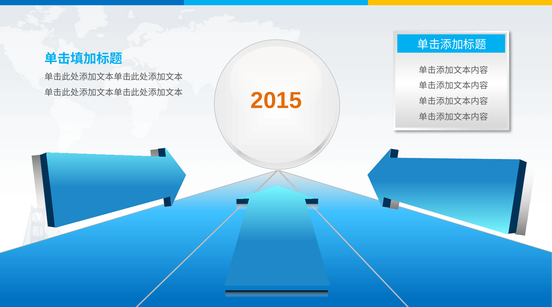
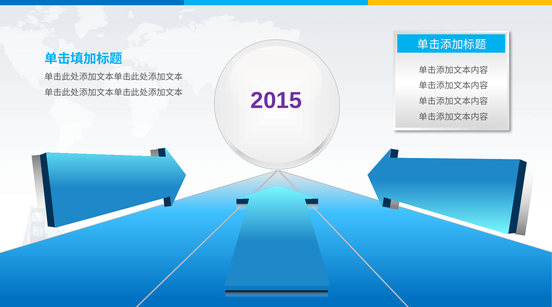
2015 colour: orange -> purple (276, 100)
